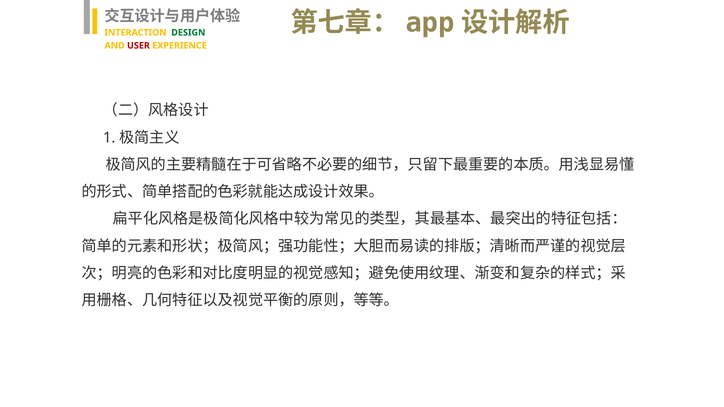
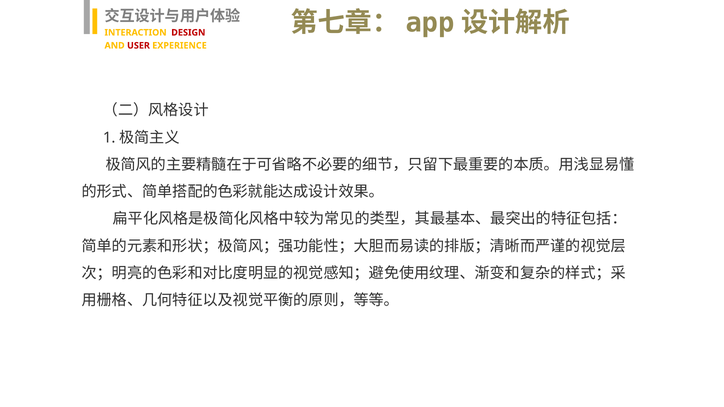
DESIGN colour: green -> red (188, 33)
